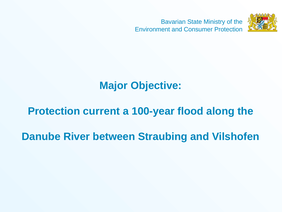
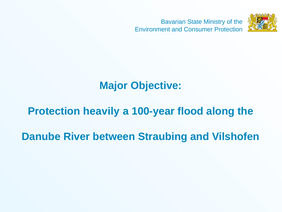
current: current -> heavily (101, 111)
